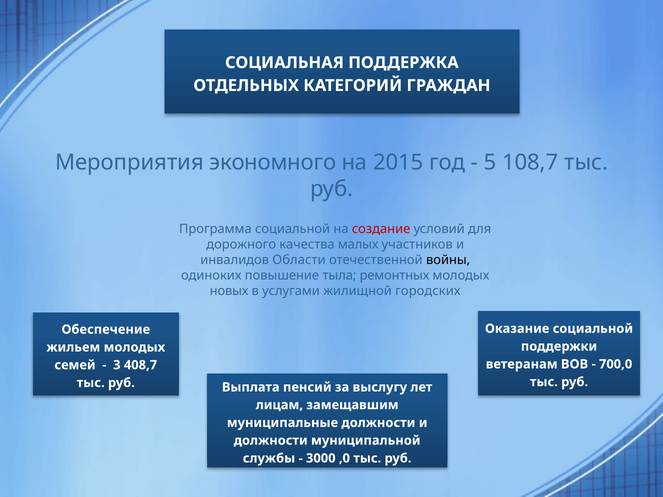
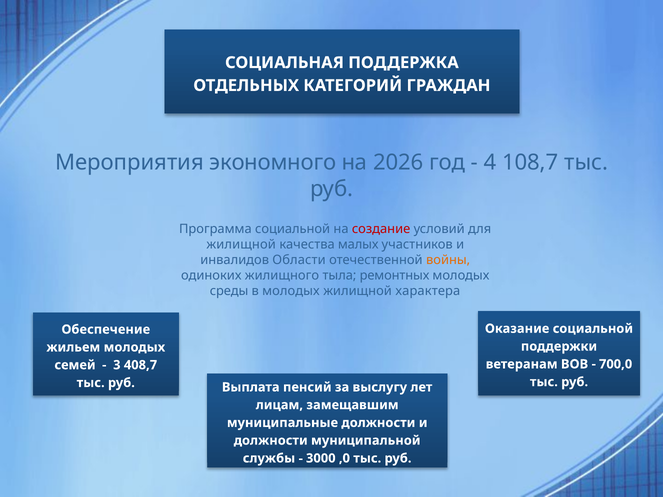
2015: 2015 -> 2026 (398, 162)
5: 5 -> 4 (490, 162)
дорожного: дорожного -> жилищной (241, 245)
войны colour: black -> orange (448, 260)
повышение: повышение -> жилищного (282, 276)
новых: новых -> среды (229, 291)
в услугами: услугами -> молодых (291, 291)
городских: городских -> характера (428, 291)
